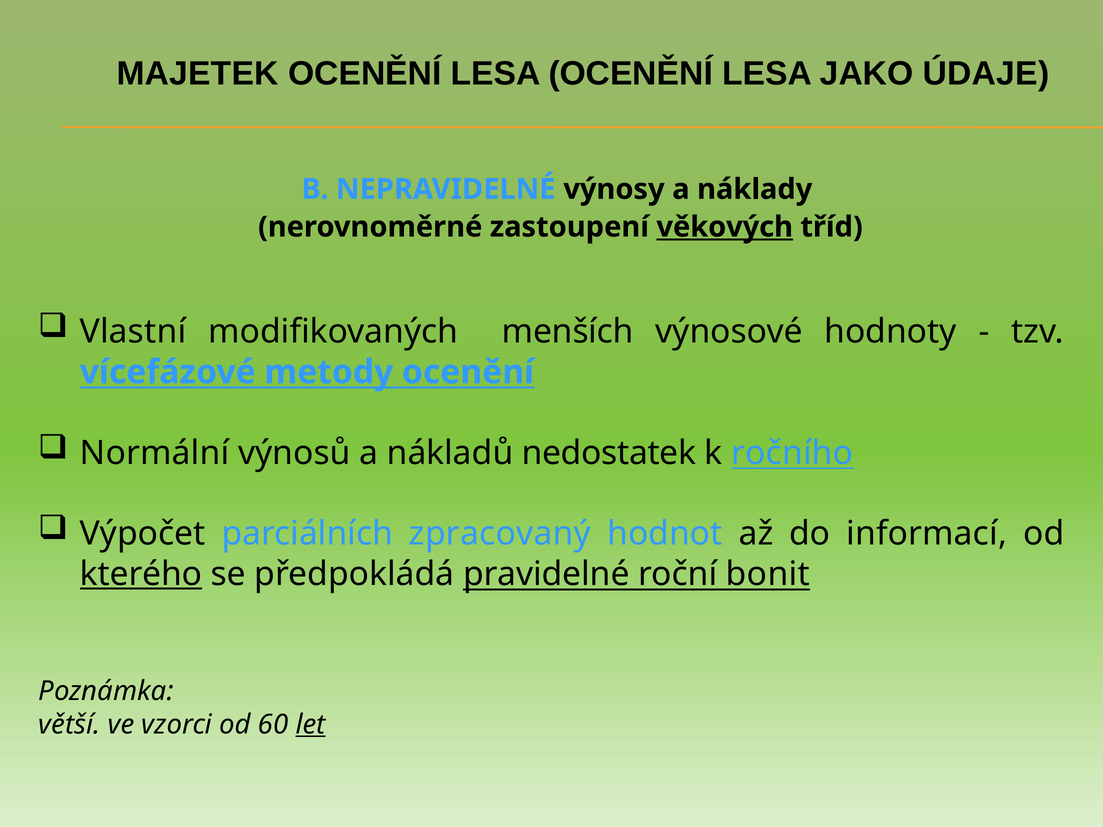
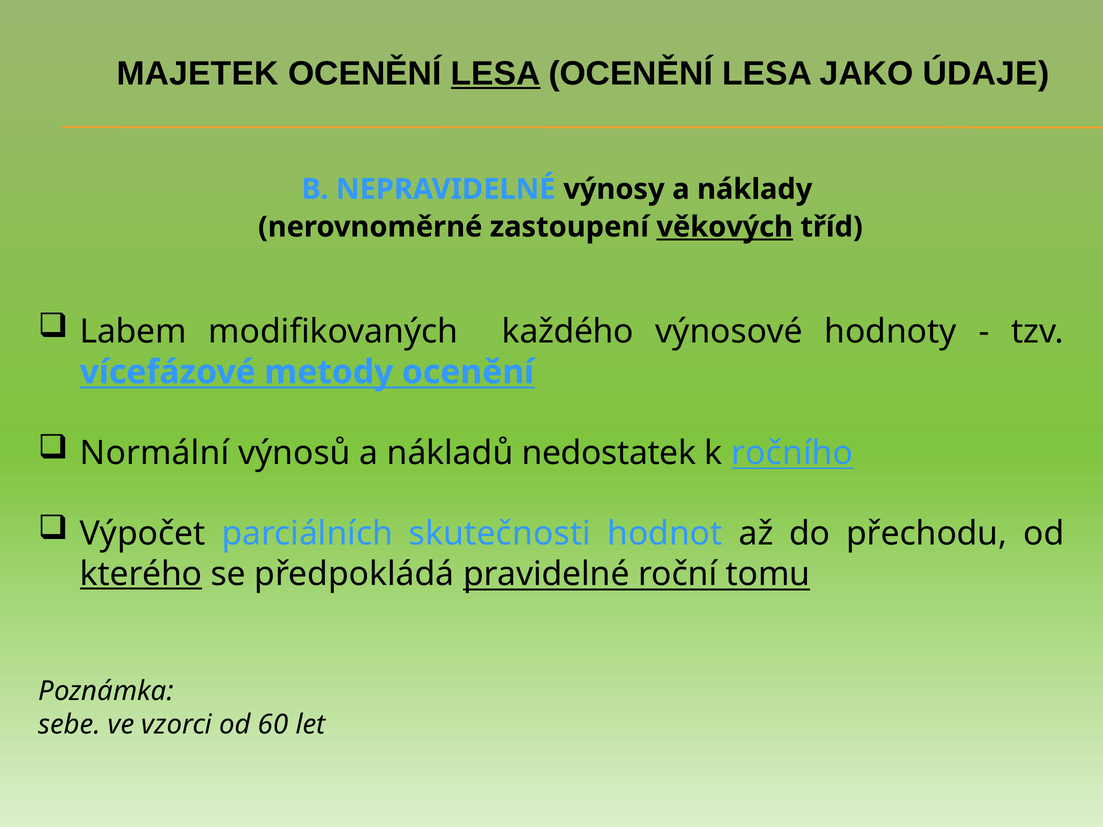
LESA underline: none -> present (496, 74)
Vlastní: Vlastní -> Labem (133, 332)
menších: menších -> každého (568, 332)
zpracovaný: zpracovaný -> skutečnosti (500, 534)
informací: informací -> přechodu (927, 534)
bonit: bonit -> tomu (768, 574)
větší: větší -> sebe (69, 725)
let underline: present -> none (311, 725)
